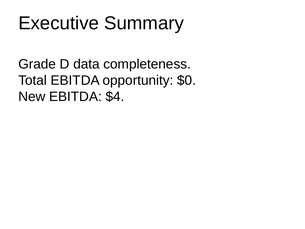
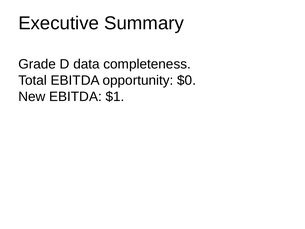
$4: $4 -> $1 (115, 97)
